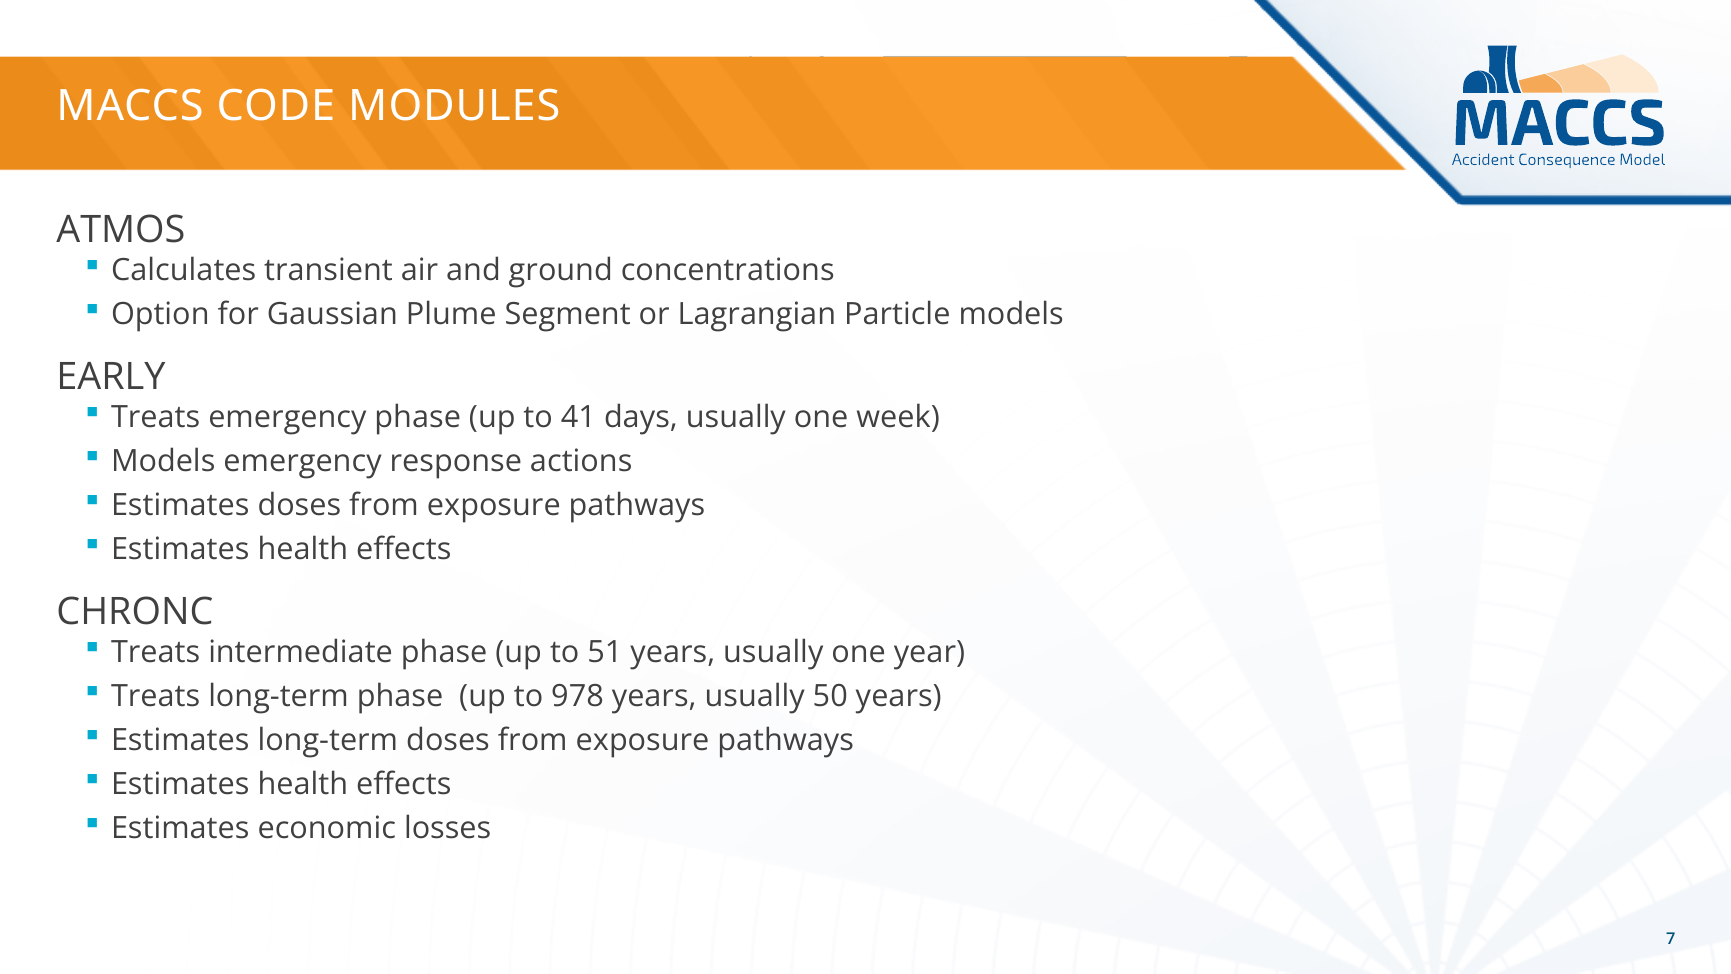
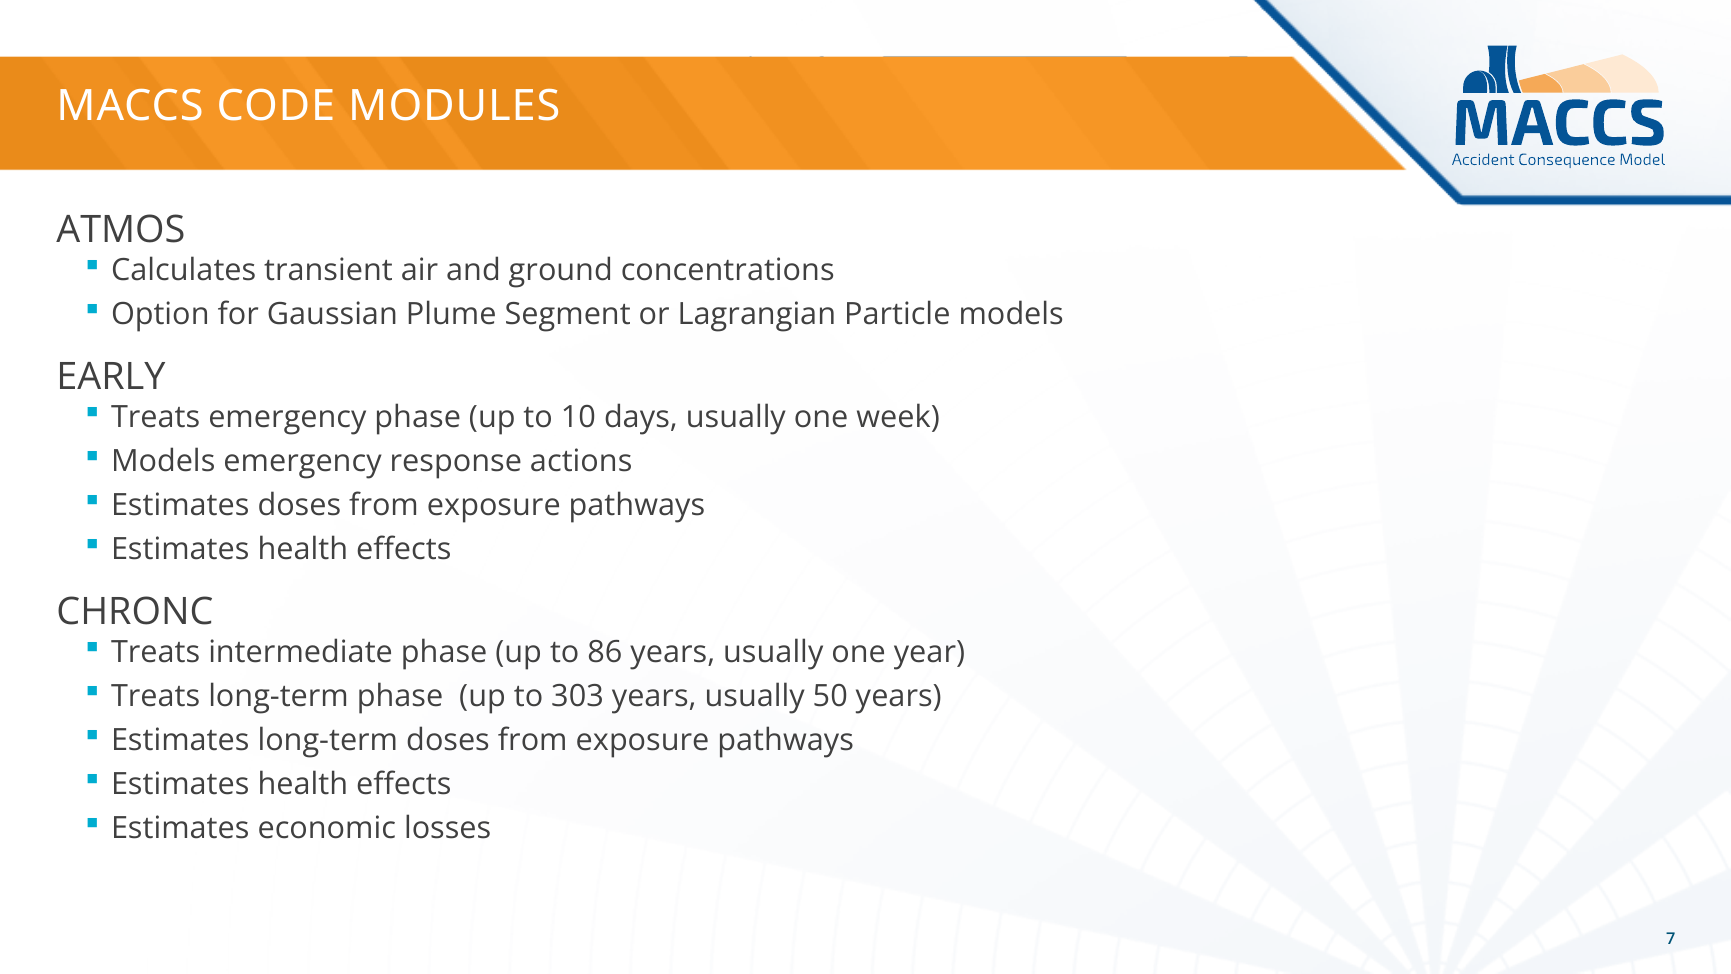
41: 41 -> 10 (578, 417)
51: 51 -> 86 (605, 652)
978: 978 -> 303 (578, 696)
